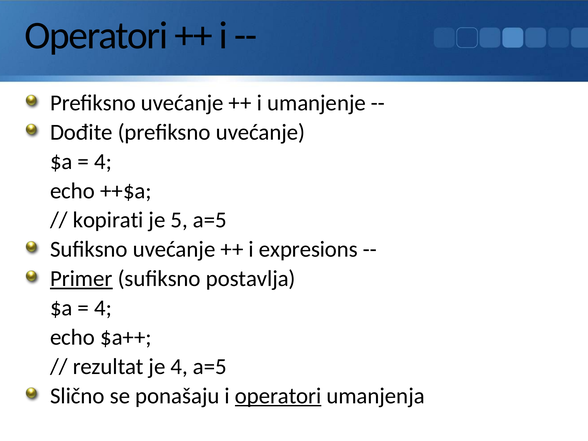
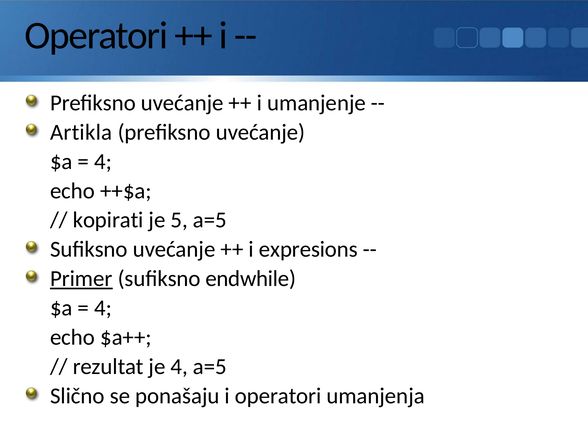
Dođite: Dođite -> Artikla (81, 132)
postavlja: postavlja -> endwhile (251, 279)
operatori underline: present -> none (278, 396)
